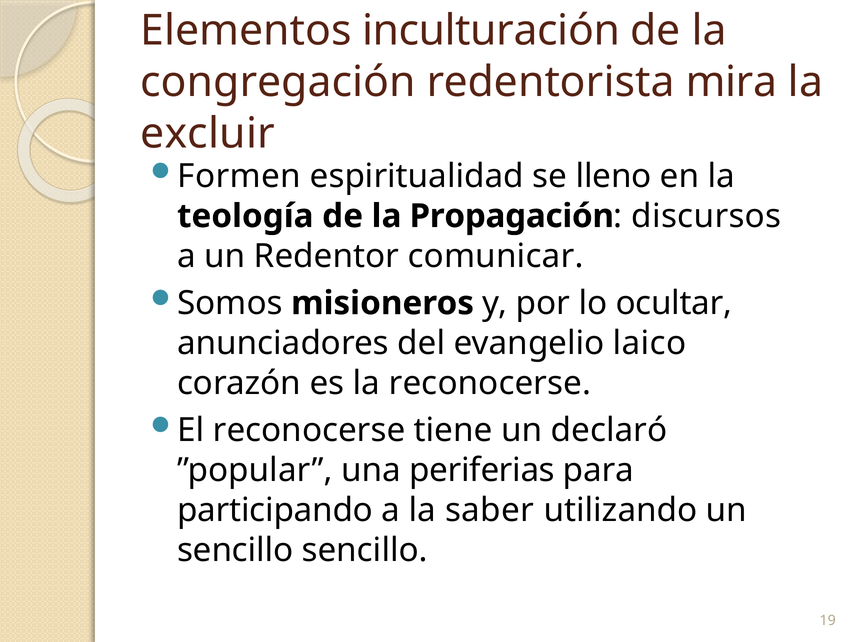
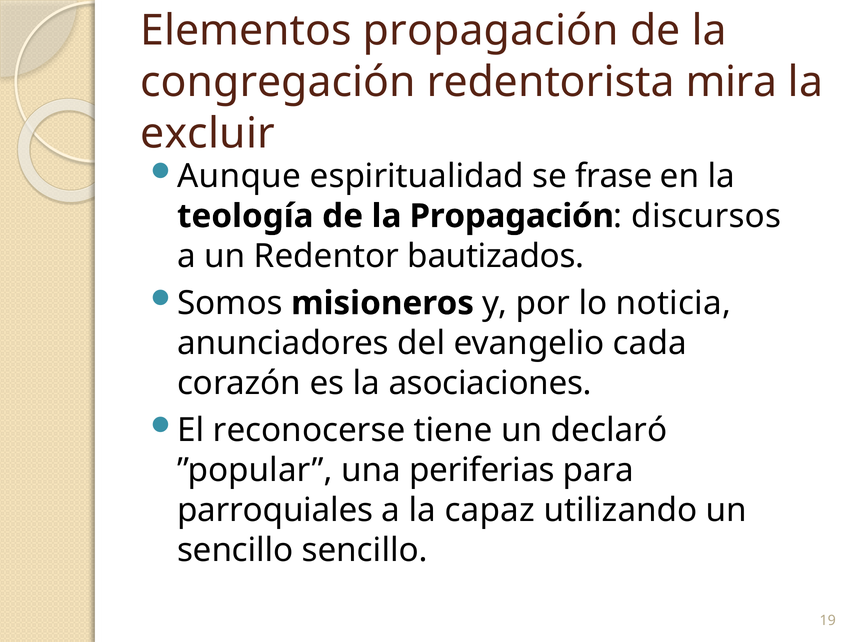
Elementos inculturación: inculturación -> propagación (491, 31)
Formen: Formen -> Aunque (239, 176)
lleno: lleno -> frase (614, 176)
comunicar: comunicar -> bautizados (496, 256)
ocultar: ocultar -> noticia (674, 303)
laico: laico -> cada (650, 343)
la reconocerse: reconocerse -> asociaciones (490, 383)
participando: participando -> parroquiales (275, 510)
saber: saber -> capaz (490, 510)
